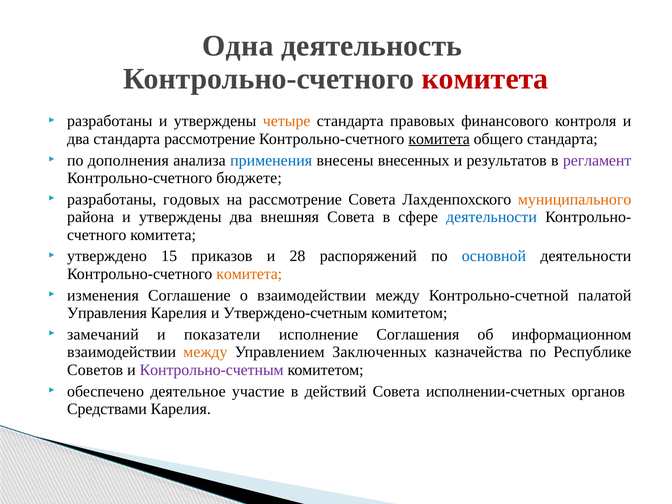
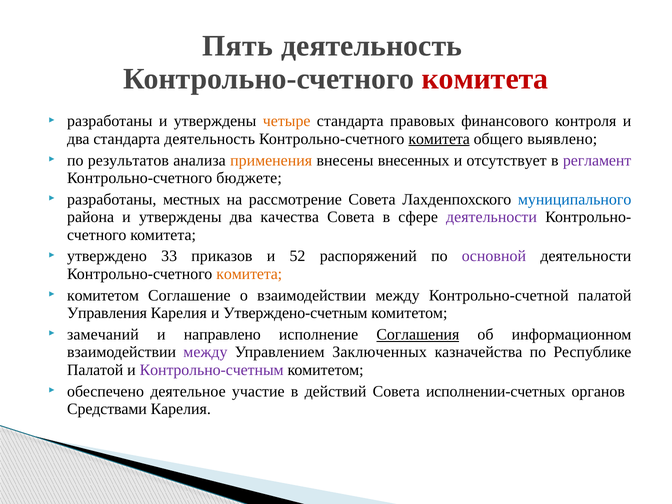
Одна: Одна -> Пять (238, 46)
стандарта рассмотрение: рассмотрение -> деятельность (210, 139)
общего стандарта: стандарта -> выявлено (562, 139)
дополнения: дополнения -> результатов (128, 160)
применения colour: blue -> orange (271, 160)
результатов: результатов -> отсутствует (507, 160)
годовых: годовых -> местных (192, 199)
муниципального colour: orange -> blue (575, 199)
внешняя: внешняя -> качества (290, 217)
деятельности colour: blue -> purple (492, 217)
15: 15 -> 33 (169, 256)
28: 28 -> 52 (297, 256)
основной colour: blue -> purple (494, 256)
изменения: изменения -> комитетом (103, 295)
показатели: показатели -> направлено (222, 335)
Соглашения underline: none -> present (418, 335)
между colour: orange -> purple (205, 352)
Советов: Советов -> Палатой (95, 370)
